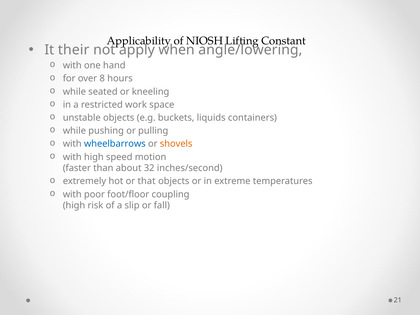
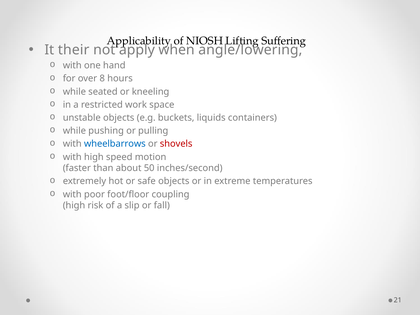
Constant: Constant -> Suffering (284, 41)
shovels colour: orange -> red (176, 144)
32: 32 -> 50 (149, 168)
that: that -> safe (147, 181)
